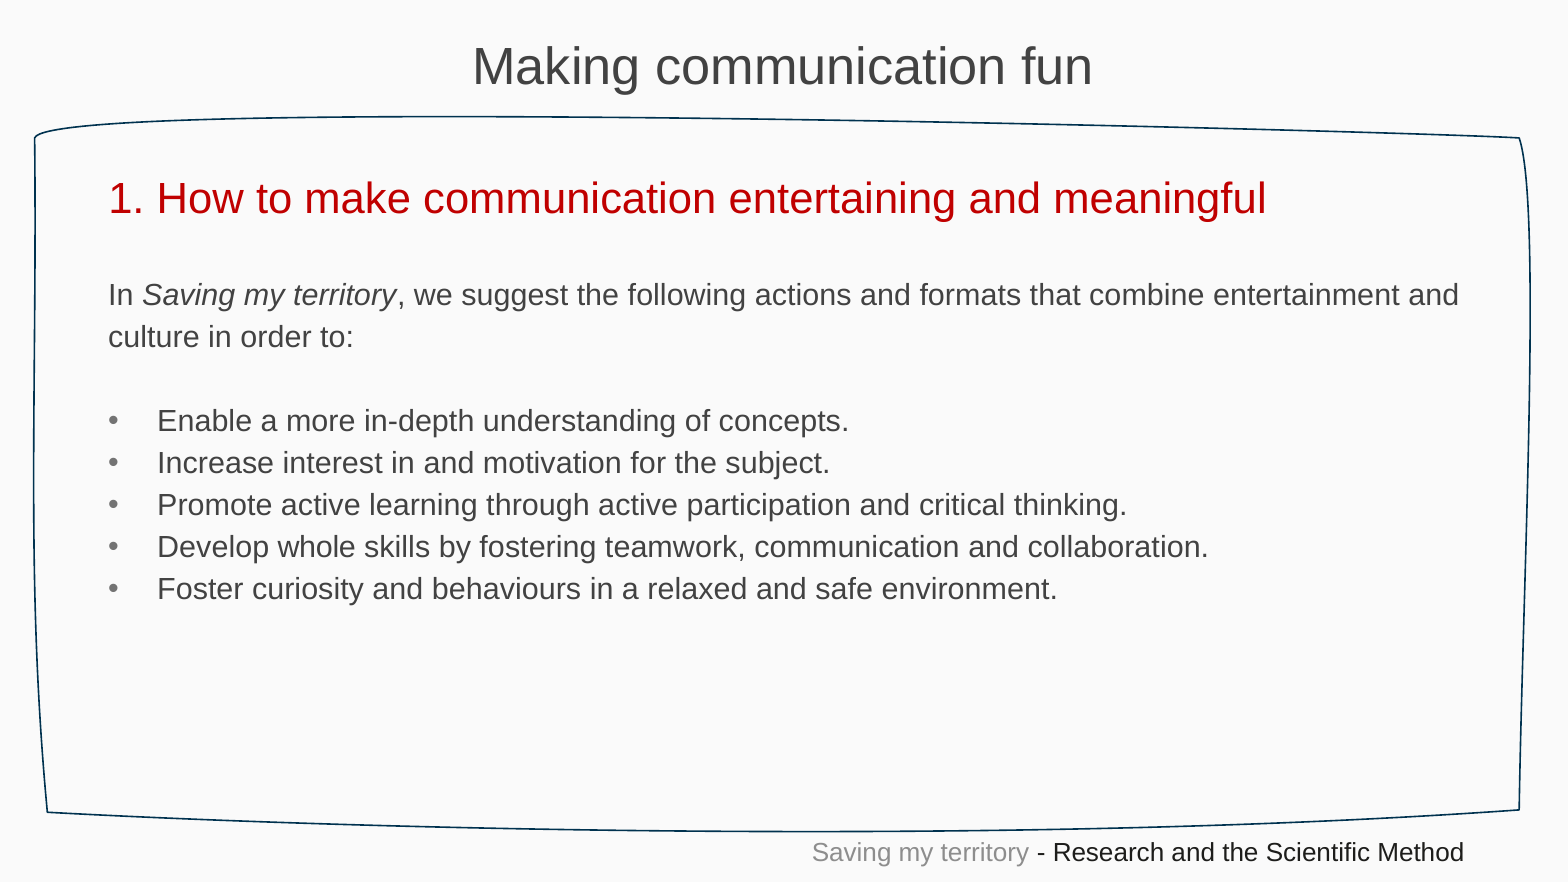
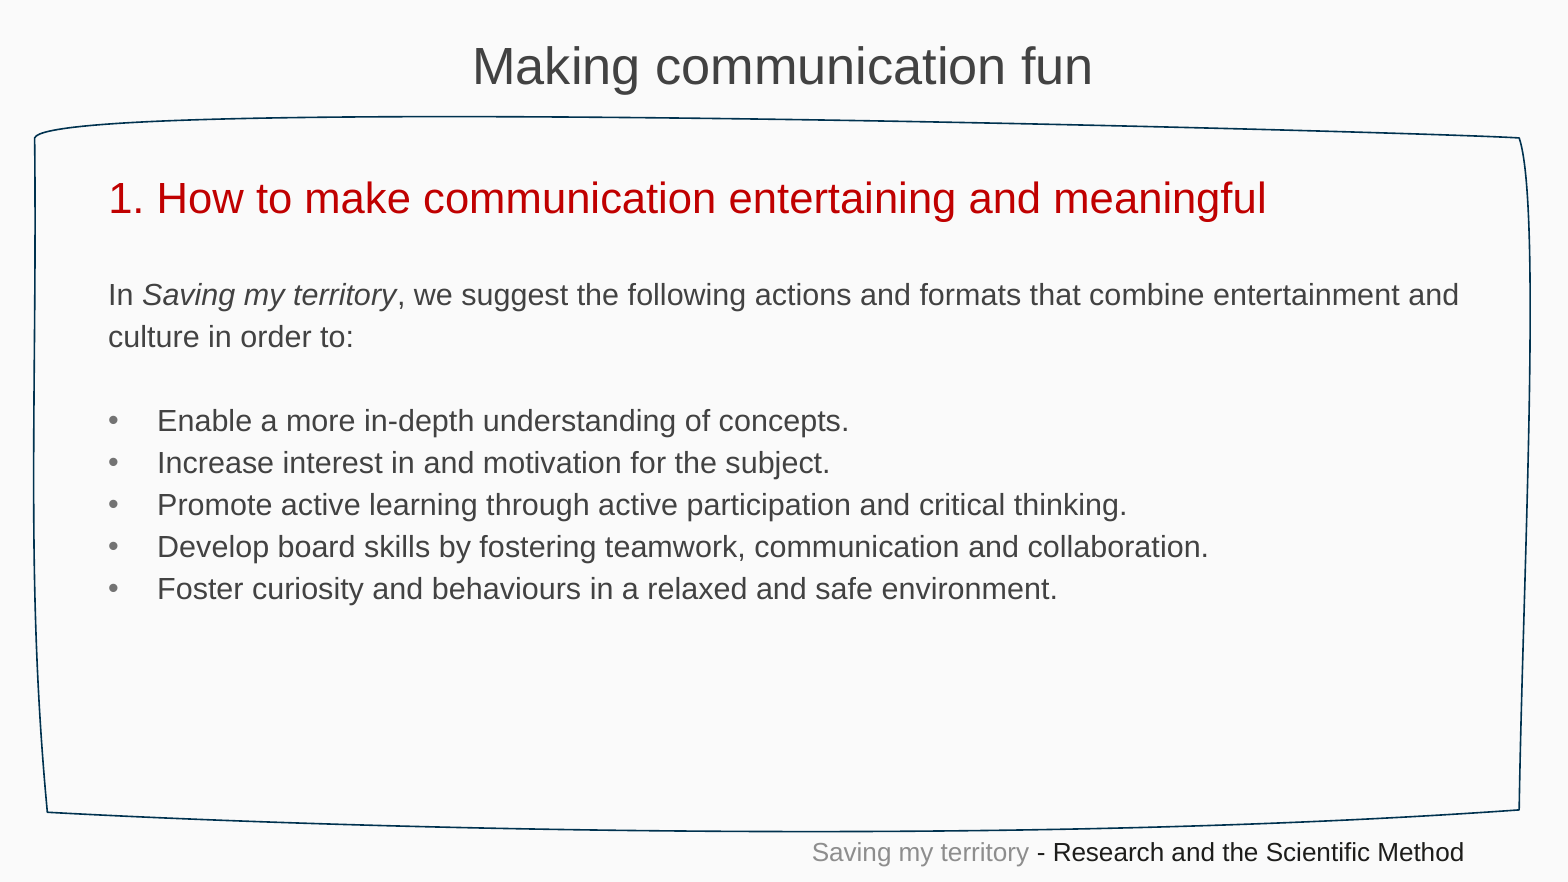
whole: whole -> board (317, 548)
